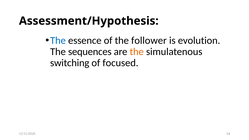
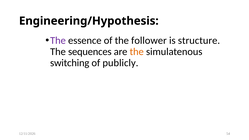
Assessment/Hypothesis: Assessment/Hypothesis -> Engineering/Hypothesis (89, 21)
The colour: blue -> purple (58, 40)
evolution: evolution -> structure (199, 40)
focused: focused -> publicly (120, 63)
